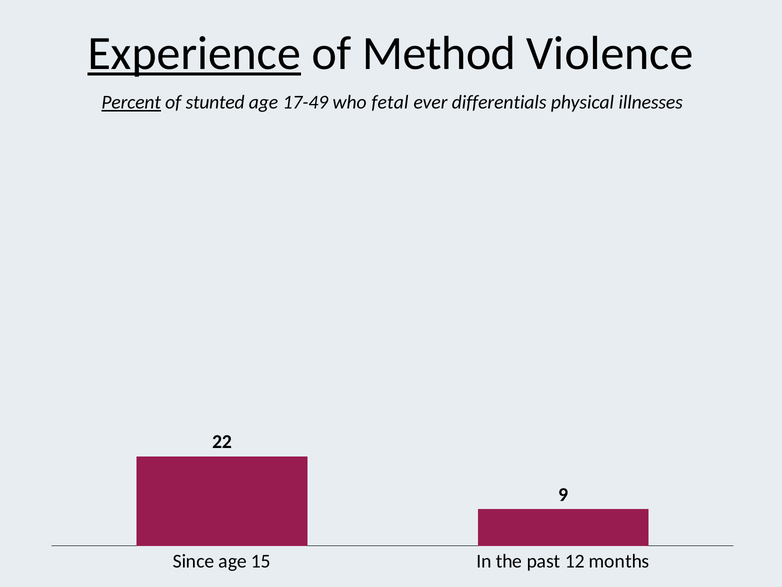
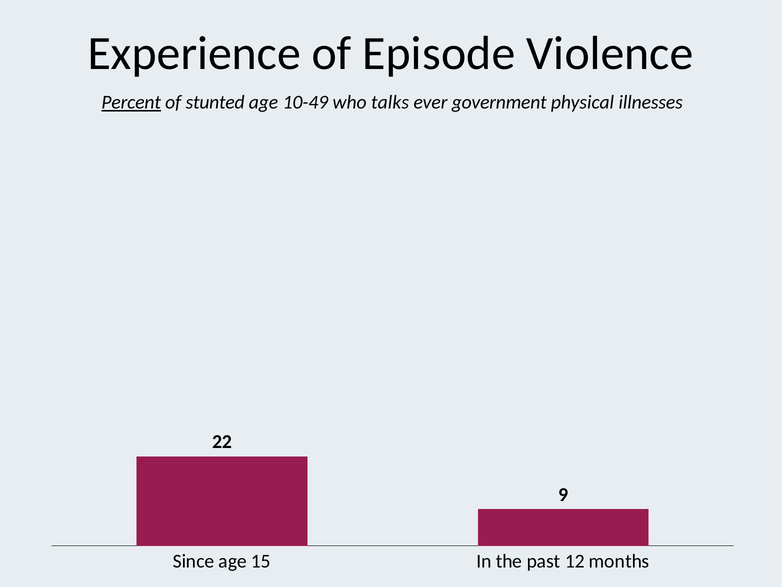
Experience underline: present -> none (194, 53)
Method: Method -> Episode (439, 53)
17-49: 17-49 -> 10-49 (305, 102)
fetal: fetal -> talks (390, 102)
differentials: differentials -> government (499, 102)
